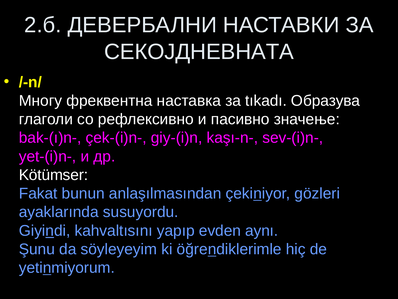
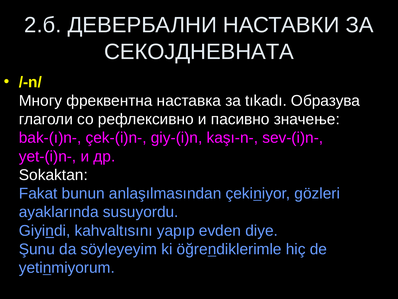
Kötümser: Kötümser -> Sokaktan (53, 175)
aynı: aynı -> diye (262, 230)
